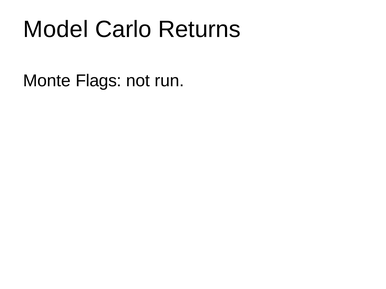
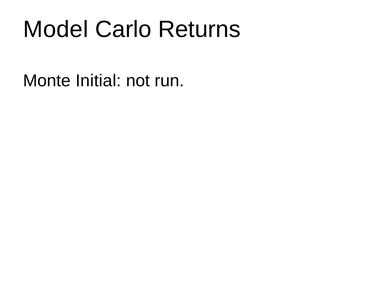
Flags: Flags -> Initial (98, 81)
